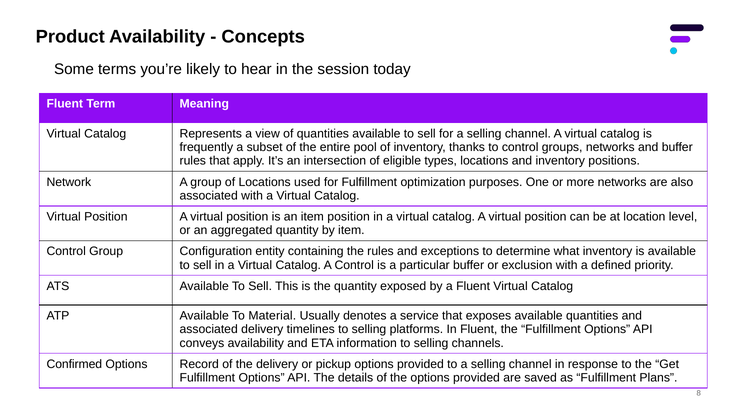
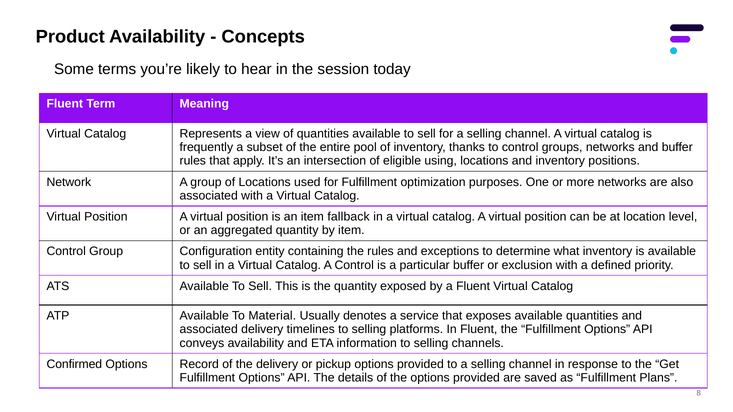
types: types -> using (441, 161)
item position: position -> fallback (349, 217)
